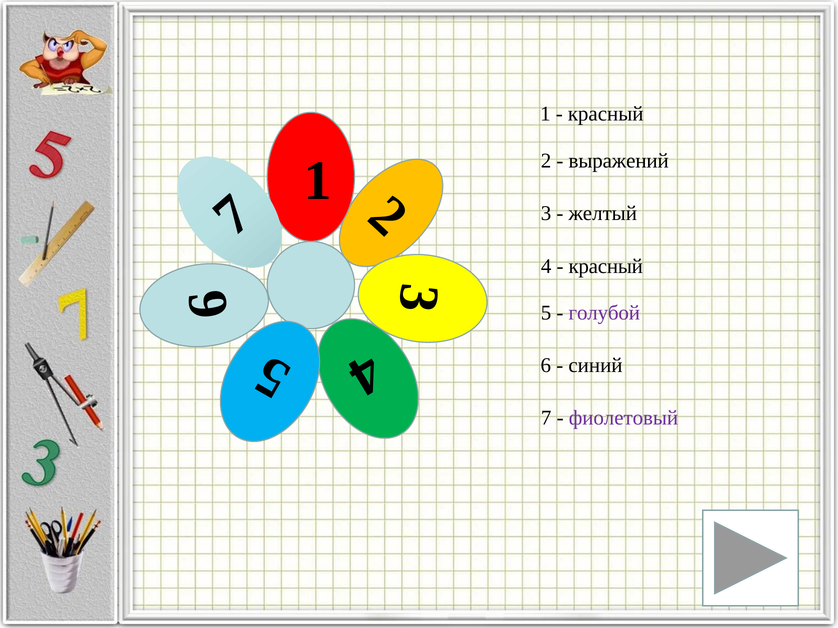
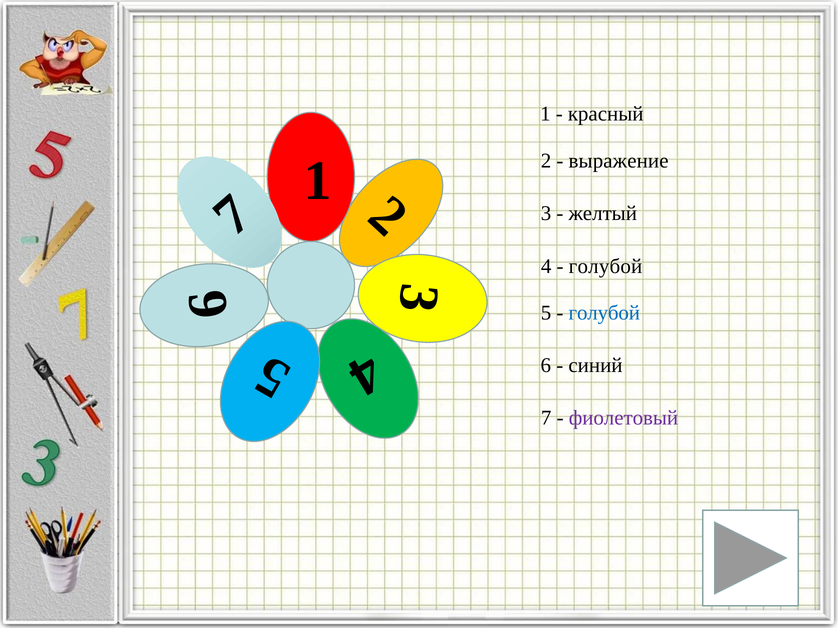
выражений: выражений -> выражение (619, 161)
красный: красный -> голубой (606, 266)
голубой colour: purple -> blue (604, 313)
